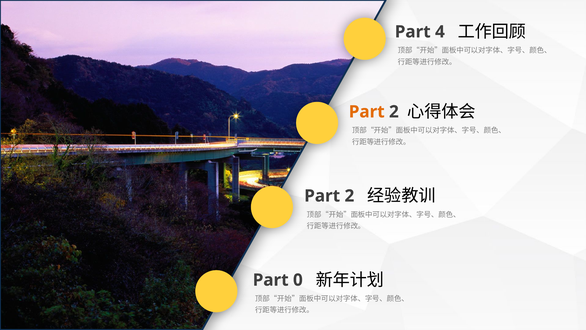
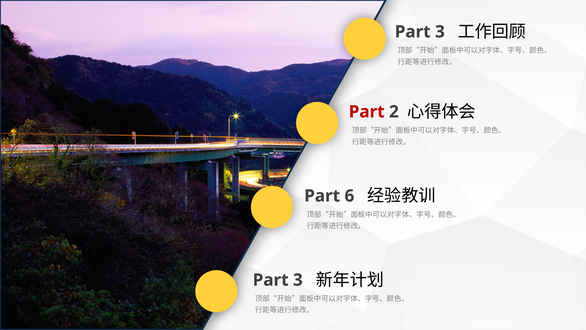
4: 4 -> 3 (440, 32)
Part colour: orange -> red (367, 112)
2: 2 -> 6 (349, 196)
0: 0 -> 3 (298, 280)
